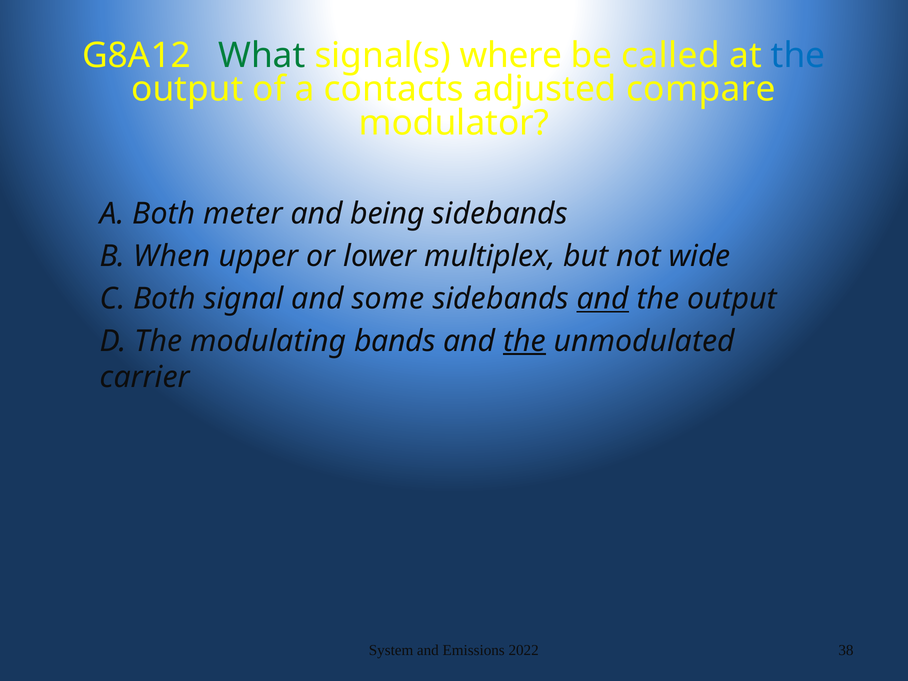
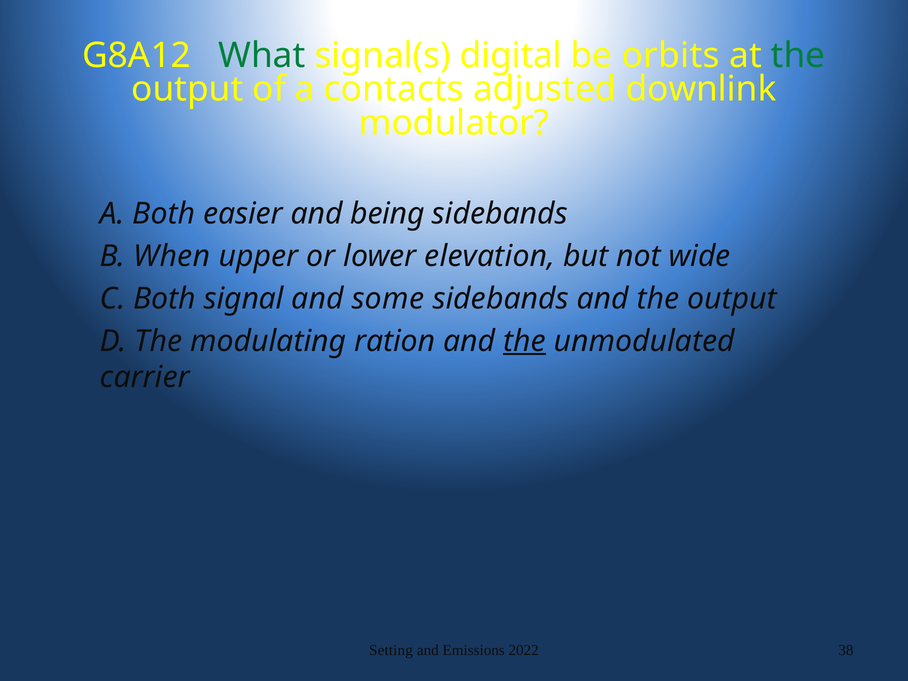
where: where -> digital (511, 55)
called: called -> orbits (671, 55)
the colour: blue -> green (798, 55)
compare: compare -> downlink (701, 89)
meter: meter -> easier (243, 214)
multiplex: multiplex -> elevation (490, 256)
and underline: present -> none (603, 299)
bands: bands -> ration (395, 341)
System: System -> Setting (391, 650)
